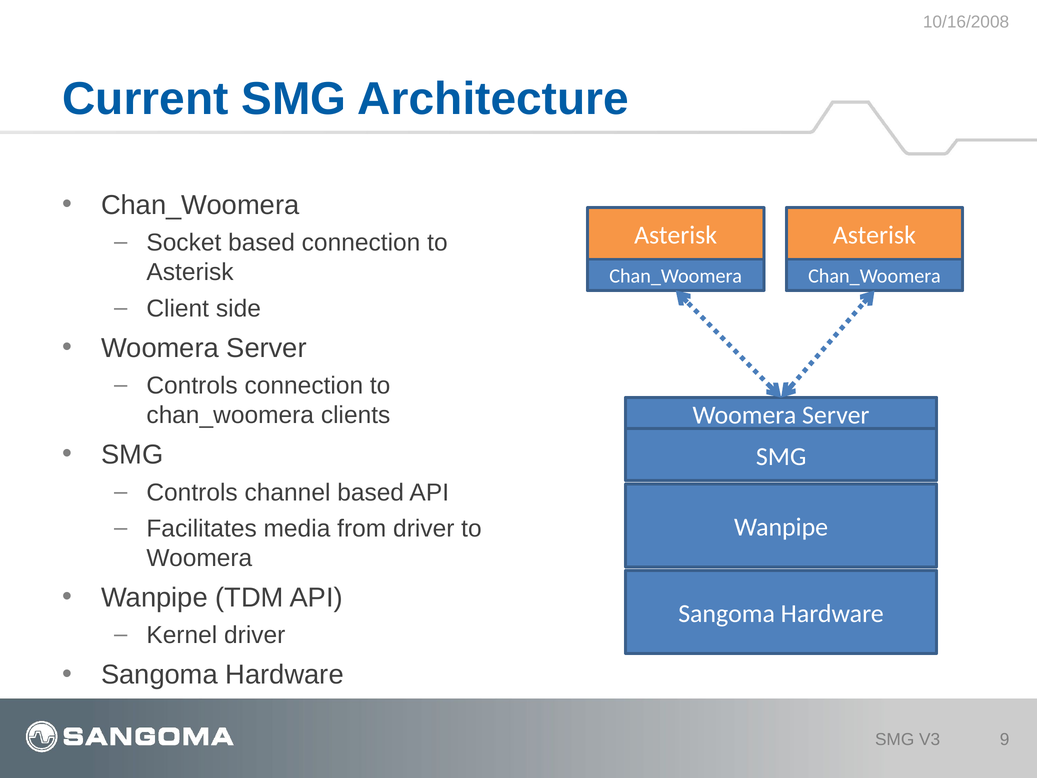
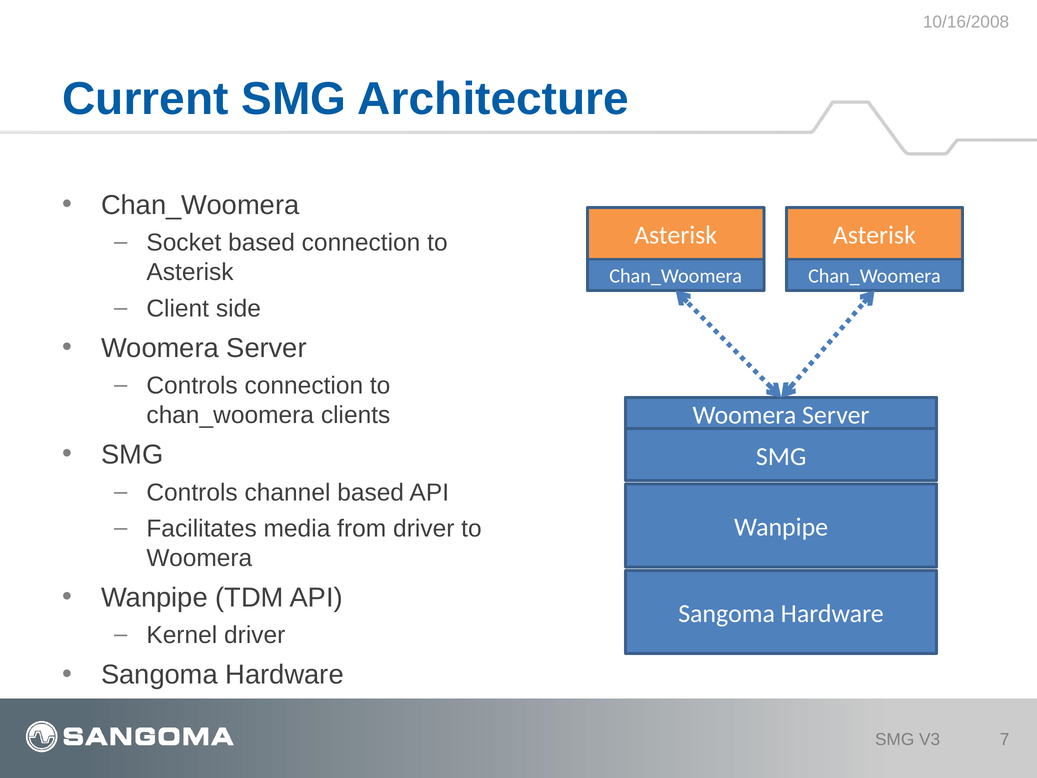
9: 9 -> 7 (1005, 739)
